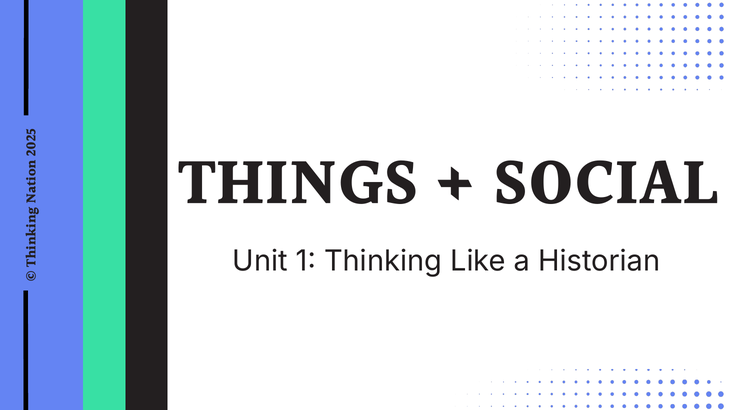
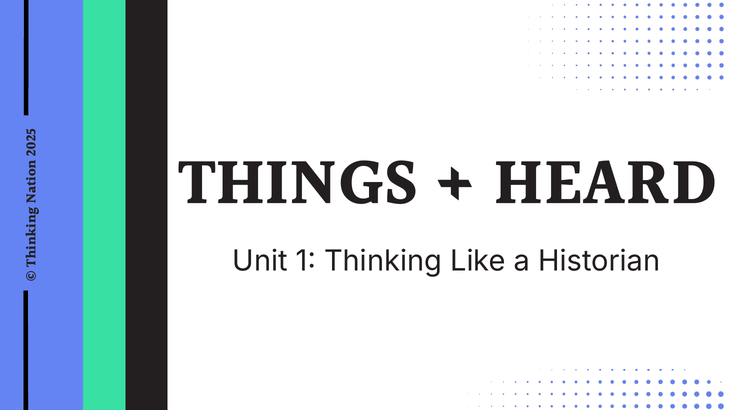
SOCIAL: SOCIAL -> HEARD (605, 185)
